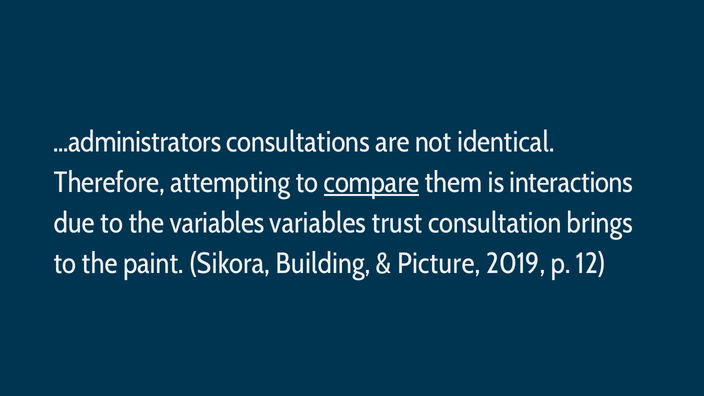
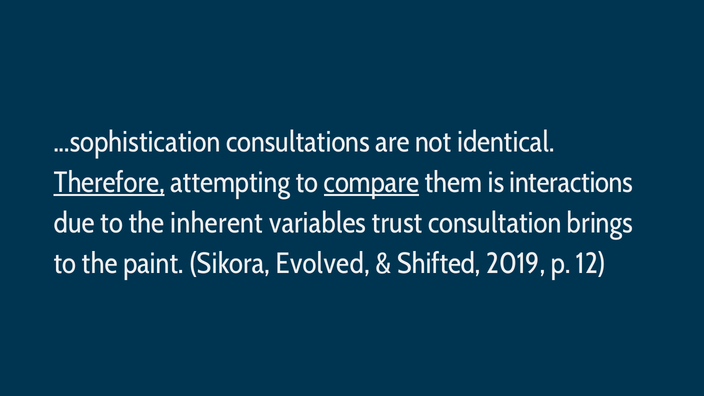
...administrators: ...administrators -> ...sophistication (137, 142)
Therefore underline: none -> present (109, 182)
the variables: variables -> inherent (217, 223)
Building: Building -> Evolved (323, 263)
Picture: Picture -> Shifted (439, 263)
